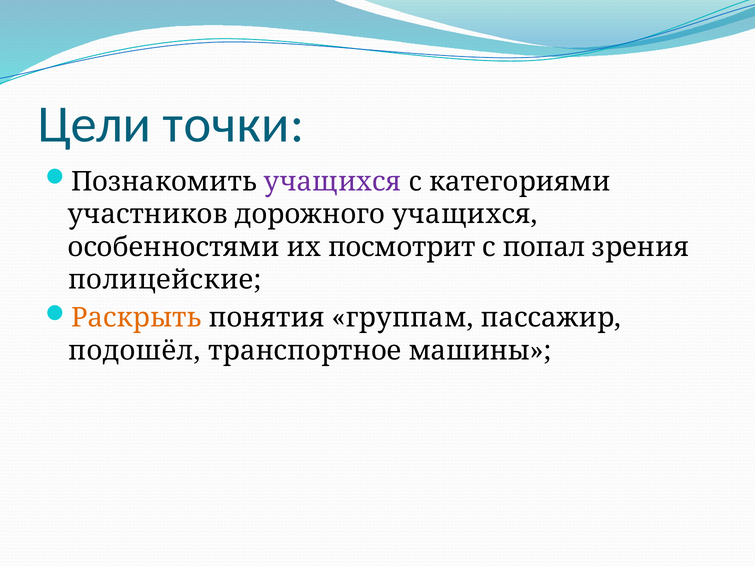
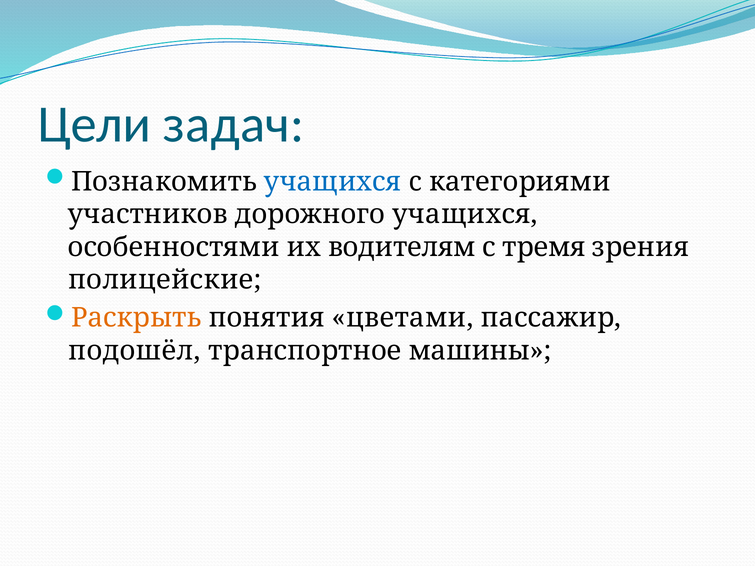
точки: точки -> задач (234, 125)
учащихся colour: purple -> blue (333, 182)
посмотрит: посмотрит -> водителям (402, 247)
попал: попал -> тремя (544, 247)
группам: группам -> цветами (403, 318)
